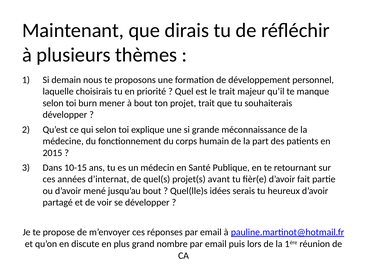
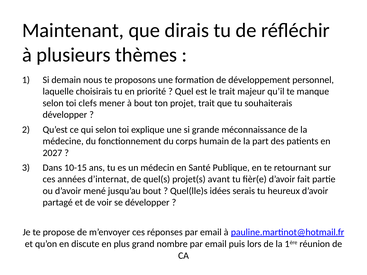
burn: burn -> clefs (88, 103)
2015: 2015 -> 2027 (52, 153)
